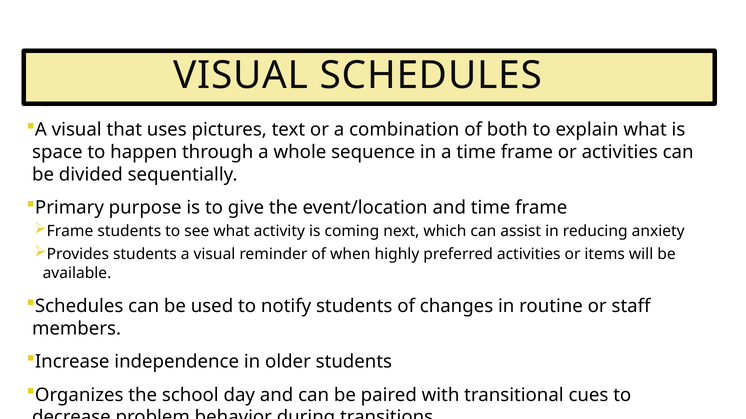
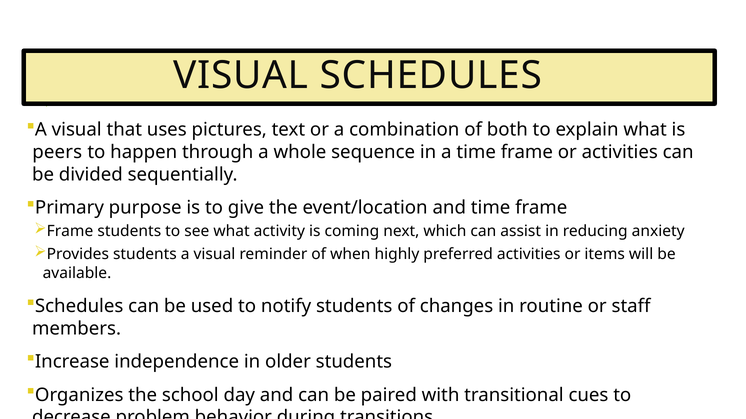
space: space -> peers (57, 152)
